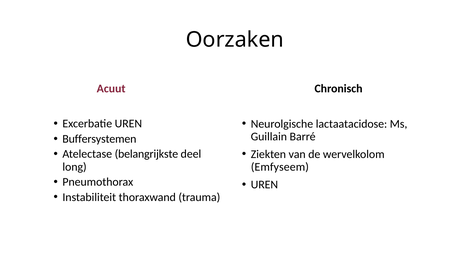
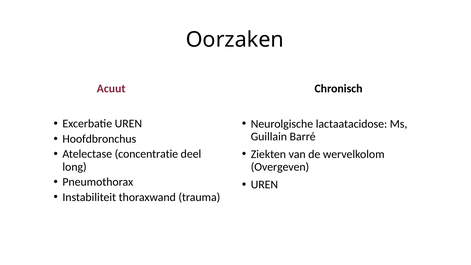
Buffersystemen: Buffersystemen -> Hoofdbronchus (99, 139)
belangrijkste: belangrijkste -> concentratie (146, 154)
Emfyseem: Emfyseem -> Overgeven (280, 167)
